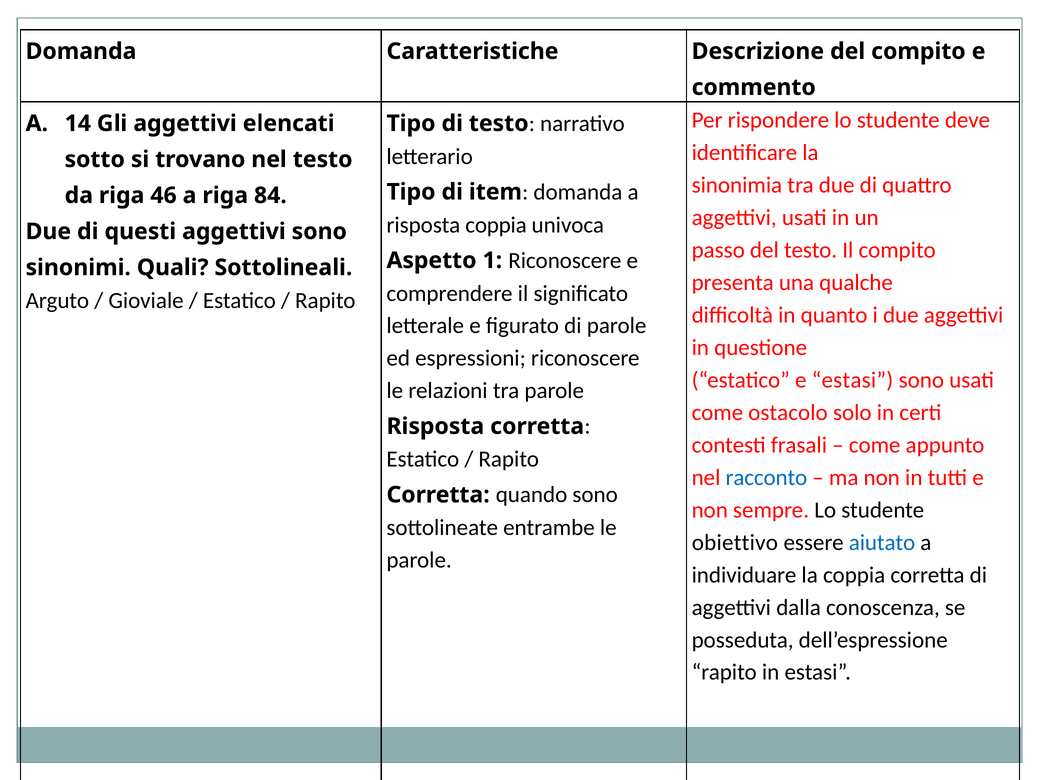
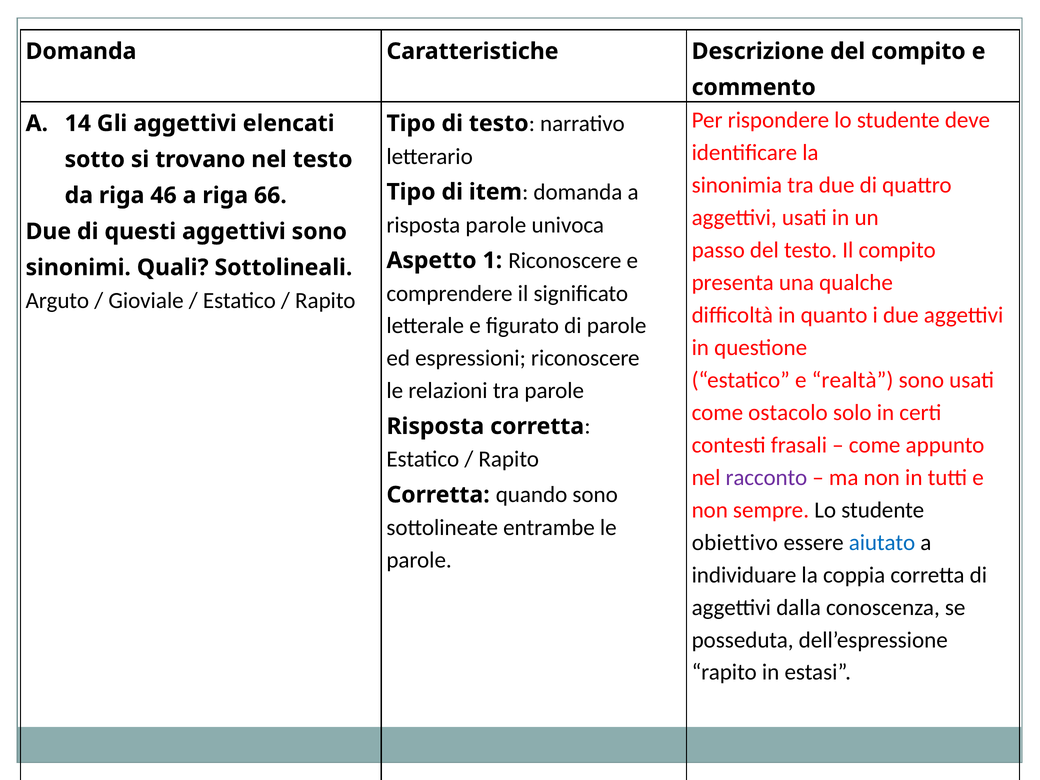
84: 84 -> 66 (270, 195)
risposta coppia: coppia -> parole (496, 225)
e estasi: estasi -> realtà (853, 380)
racconto colour: blue -> purple (766, 478)
